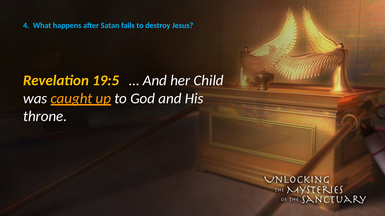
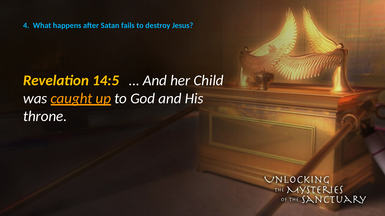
19:5: 19:5 -> 14:5 (106, 81)
